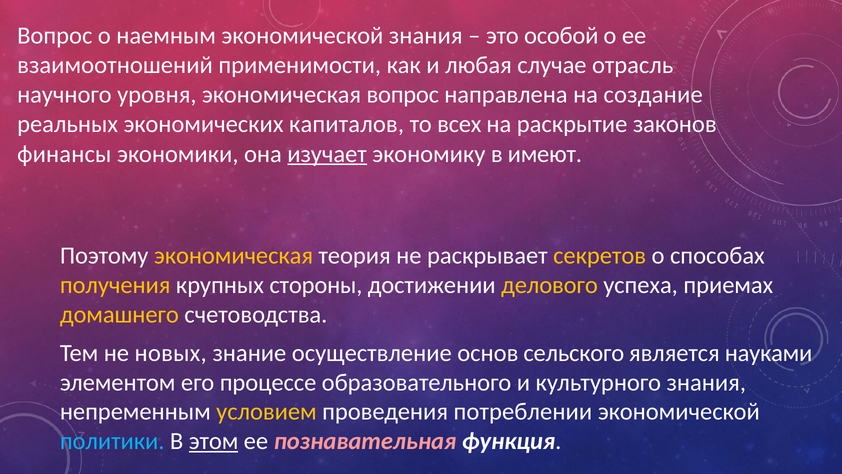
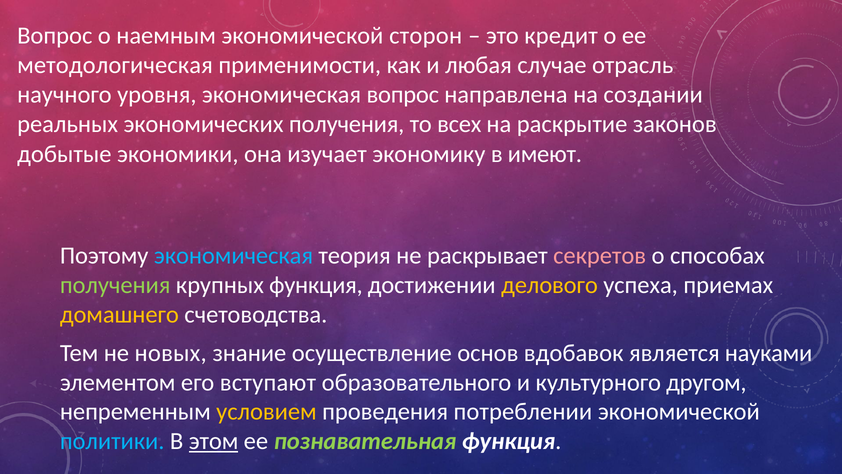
экономической знания: знания -> сторон (426, 36)
особой: особой -> кредит (561, 36)
взаимоотношений: взаимоотношений -> методологическая (115, 65)
создание: создание -> создании (653, 95)
экономических капиталов: капиталов -> получения (347, 124)
финансы: финансы -> добытые (64, 154)
изучает underline: present -> none (327, 154)
экономическая colour: yellow -> light blue (234, 256)
секретов colour: yellow -> pink (600, 256)
получения colour: yellow -> light green (115, 285)
крупных стороны: стороны -> функция (316, 285)
сельского: сельского -> вдобавок (574, 353)
процессе: процессе -> вступают (268, 382)
культурного знания: знания -> другом (706, 382)
познавательная colour: pink -> light green (365, 441)
